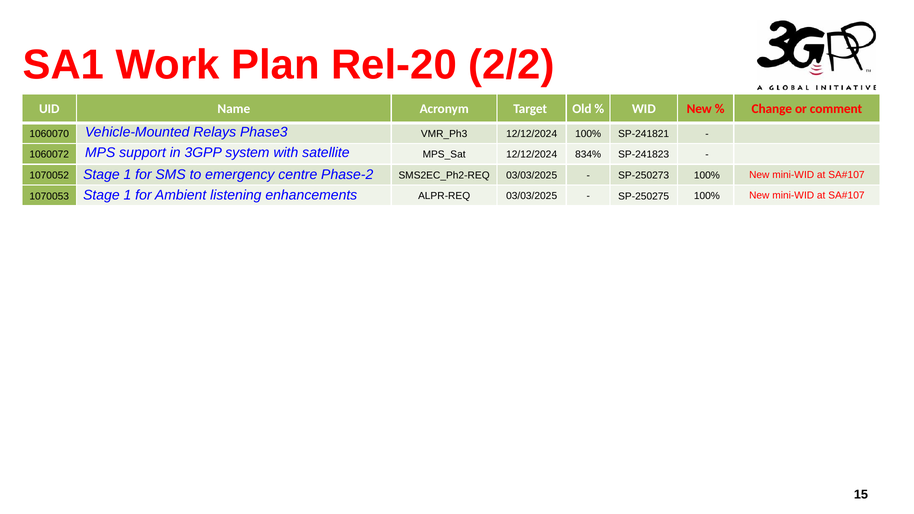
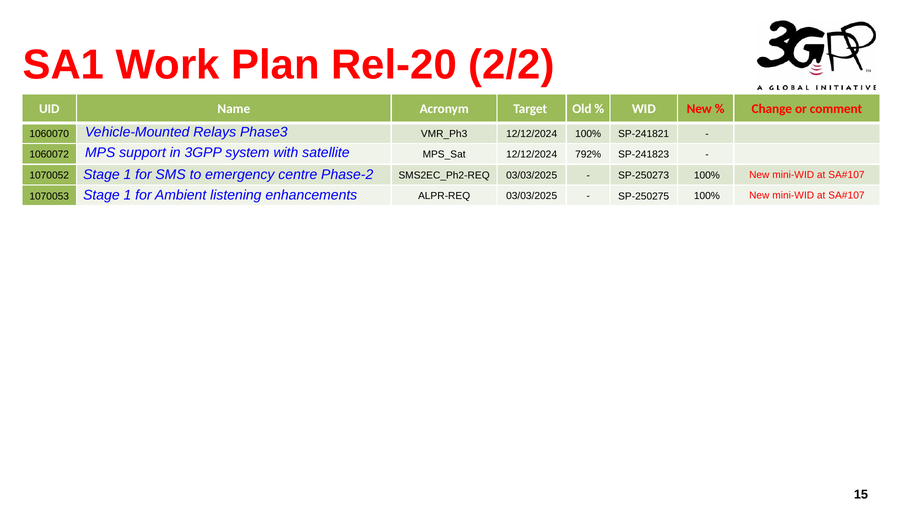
834%: 834% -> 792% (588, 155)
